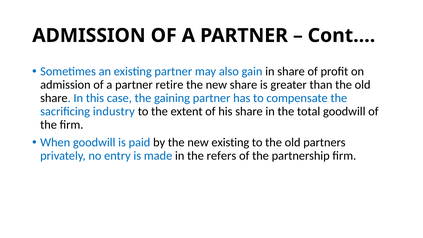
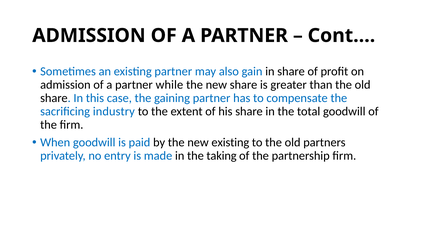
retire: retire -> while (169, 85)
refers: refers -> taking (222, 156)
